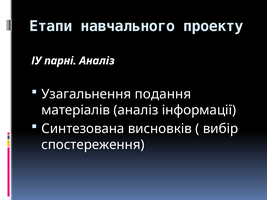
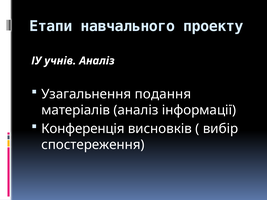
парні: парні -> учнів (60, 61)
Синтезована: Синтезована -> Конференція (83, 129)
